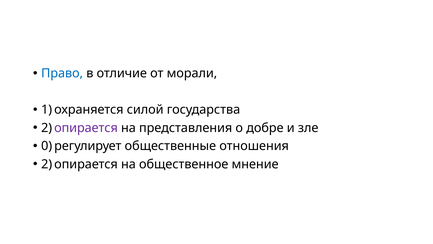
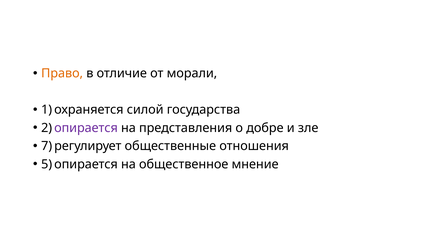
Право colour: blue -> orange (62, 73)
0: 0 -> 7 (47, 146)
2: 2 -> 5 (47, 164)
